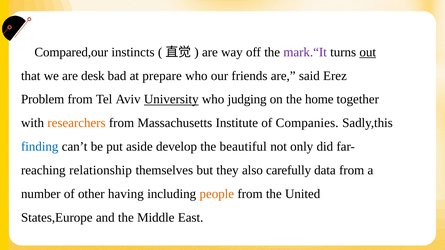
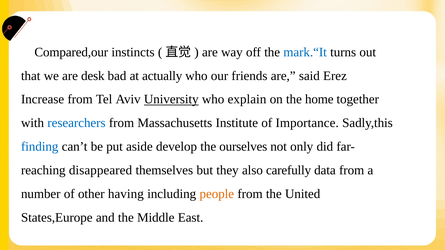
mark.“It colour: purple -> blue (305, 52)
out underline: present -> none (368, 52)
prepare: prepare -> actually (162, 76)
Problem: Problem -> Increase (43, 100)
judging: judging -> explain (247, 100)
researchers colour: orange -> blue (76, 123)
Companies: Companies -> Importance (307, 123)
beautiful: beautiful -> ourselves (243, 147)
relationship: relationship -> disappeared (101, 170)
